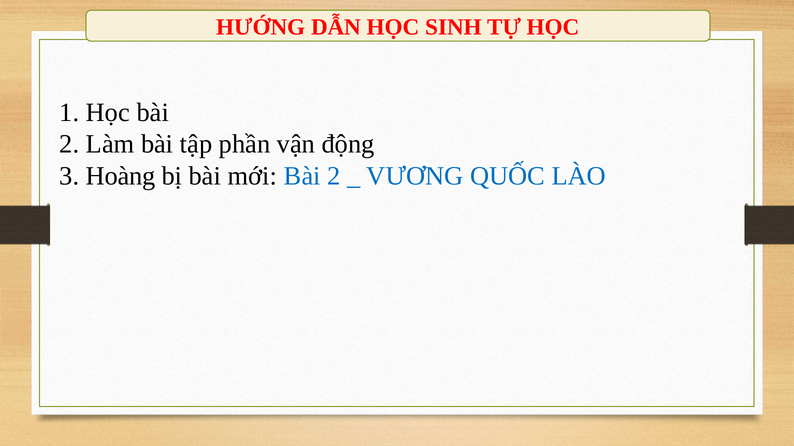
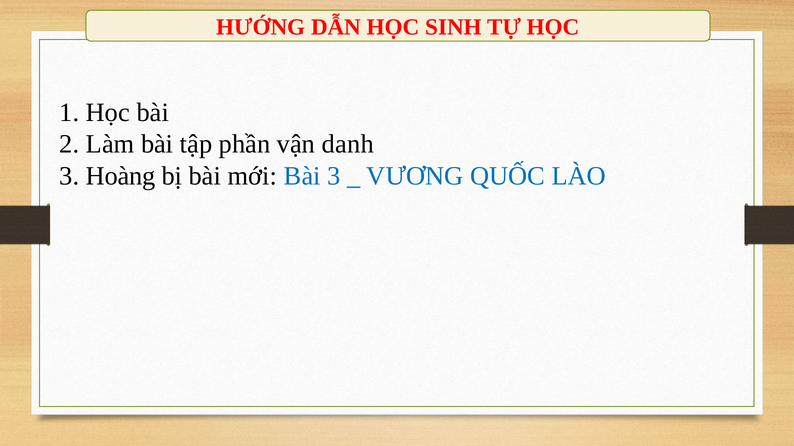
động: động -> danh (348, 144)
mới Bài 2: 2 -> 3 (334, 176)
